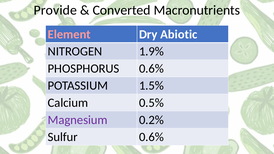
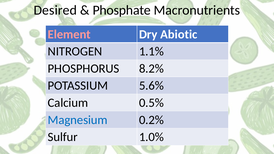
Provide: Provide -> Desired (55, 10)
Converted: Converted -> Phosphate (122, 10)
1.9%: 1.9% -> 1.1% (151, 51)
PHOSPHORUS 0.6%: 0.6% -> 8.2% (151, 69)
1.5%: 1.5% -> 5.6% (151, 86)
Magnesium colour: purple -> blue (78, 120)
Sulfur 0.6%: 0.6% -> 1.0% (151, 137)
